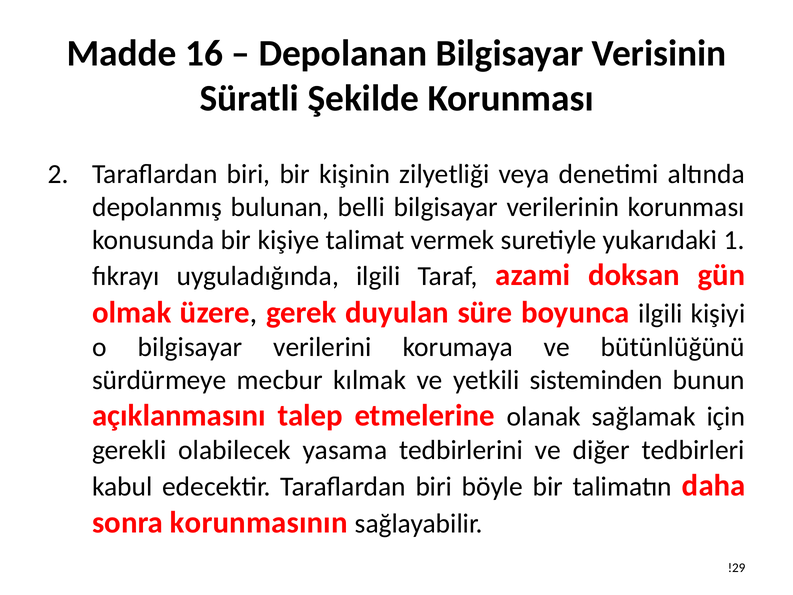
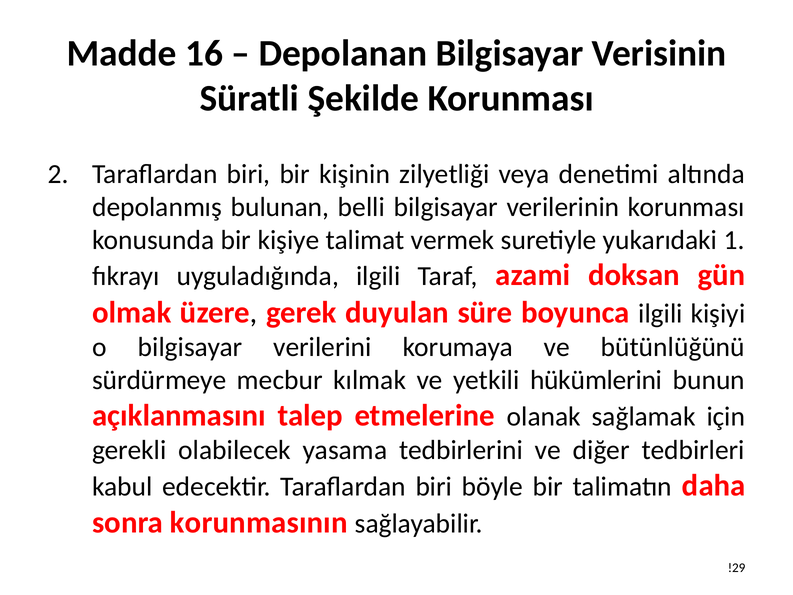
sisteminden: sisteminden -> hükümlerini (596, 380)
